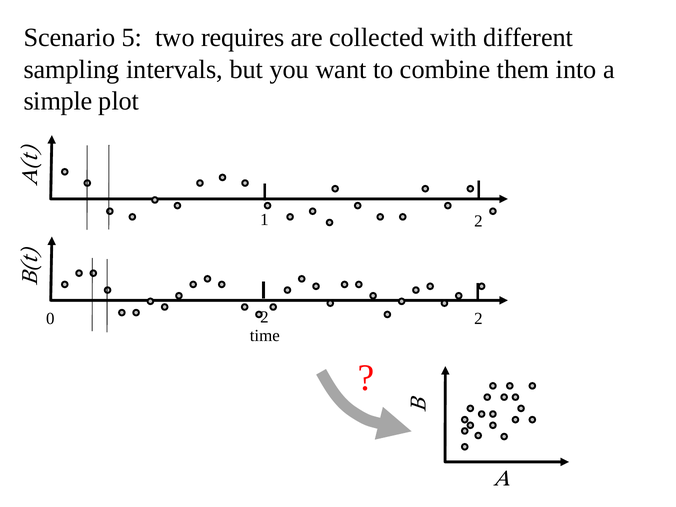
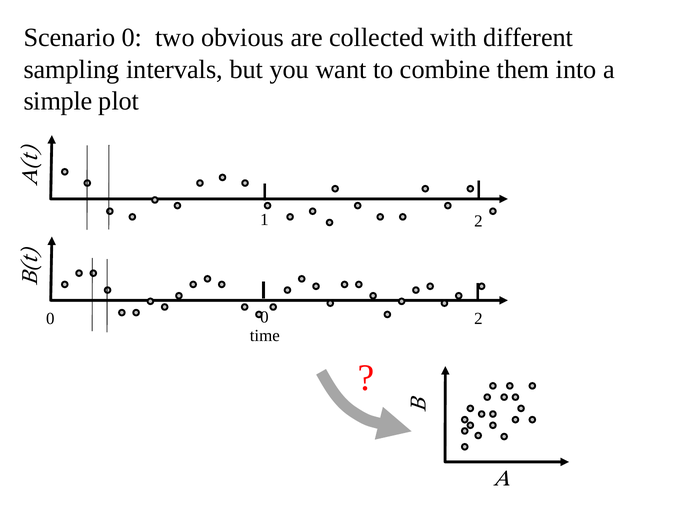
Scenario 5: 5 -> 0 (132, 38)
requires: requires -> obvious (243, 38)
0 2: 2 -> 0 (264, 317)
